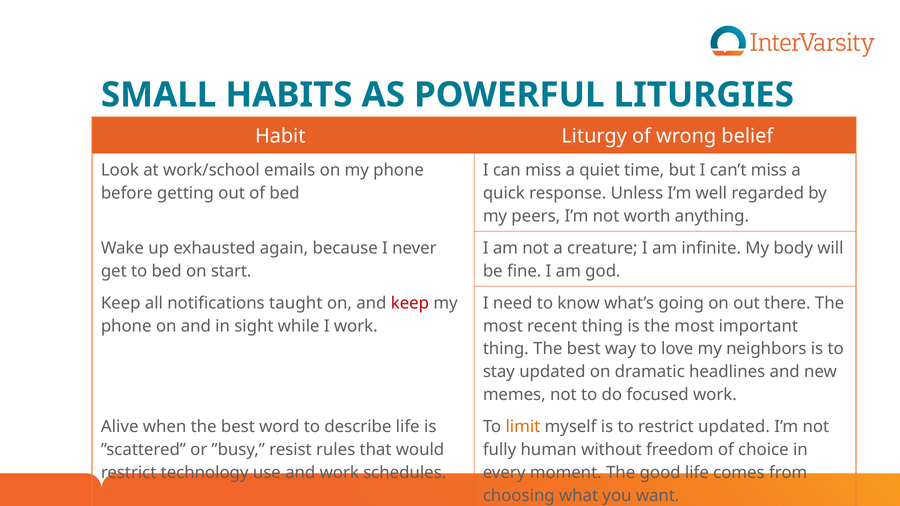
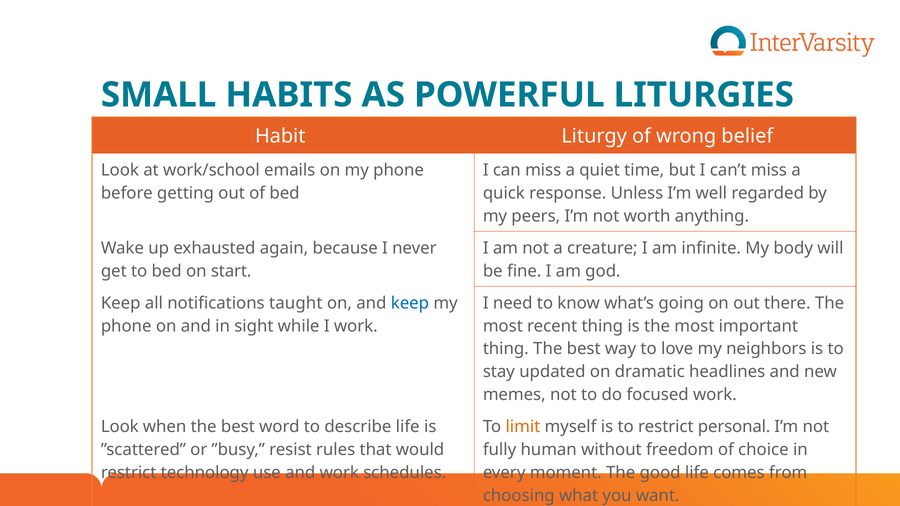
keep colour: red -> blue (410, 303)
Alive: Alive -> Look (120, 427)
restrict updated: updated -> personal (734, 427)
